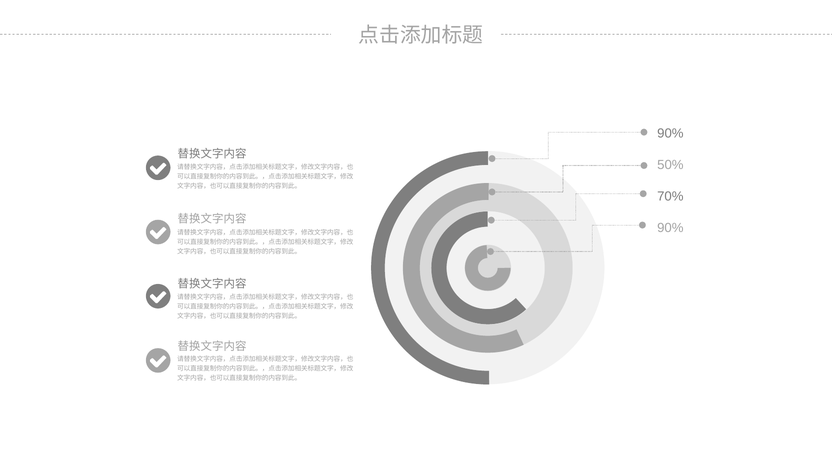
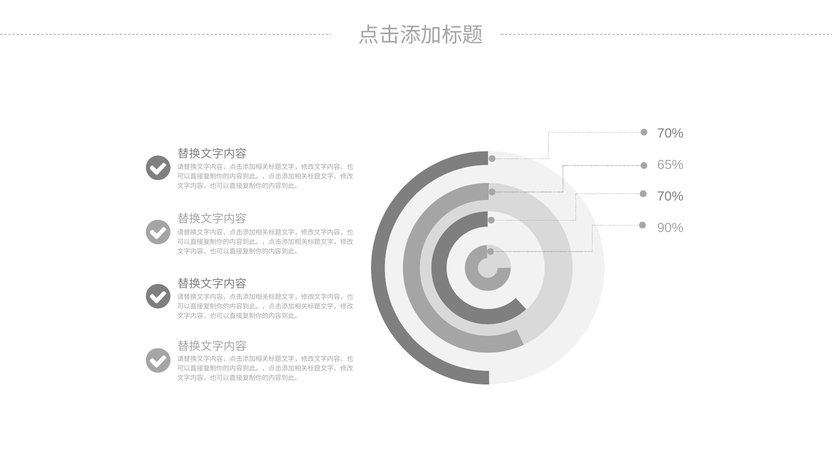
90%: 90% -> 70% (670, 133)
50%: 50% -> 65% (670, 165)
